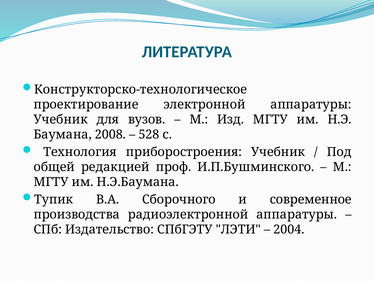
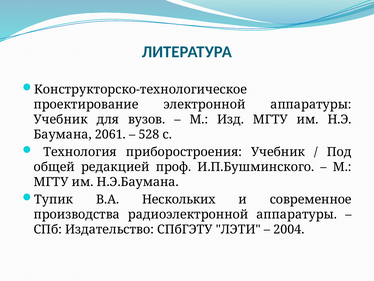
2008: 2008 -> 2061 (110, 134)
Сборочного: Сборочного -> Нескольких (179, 199)
